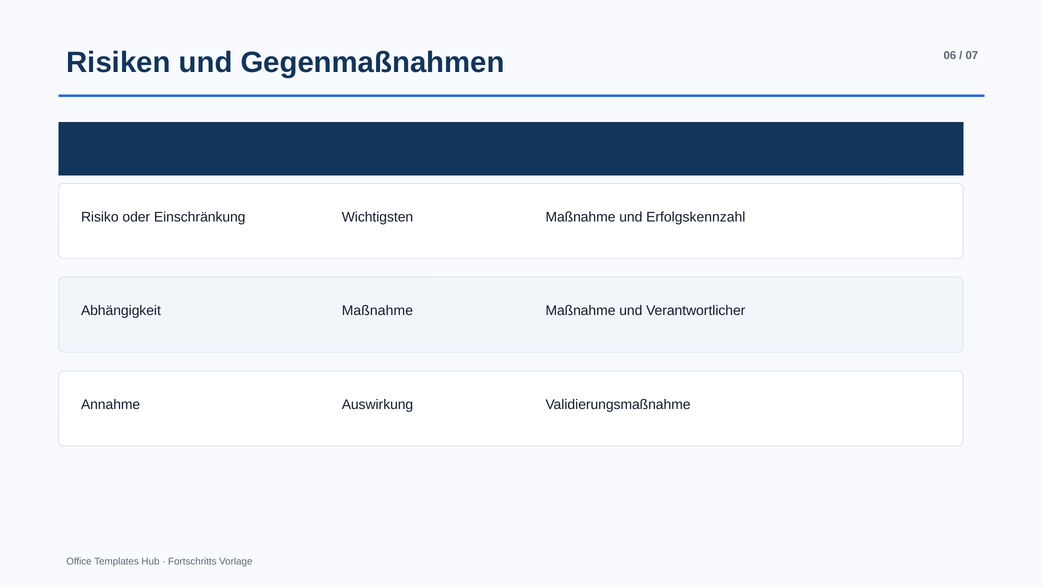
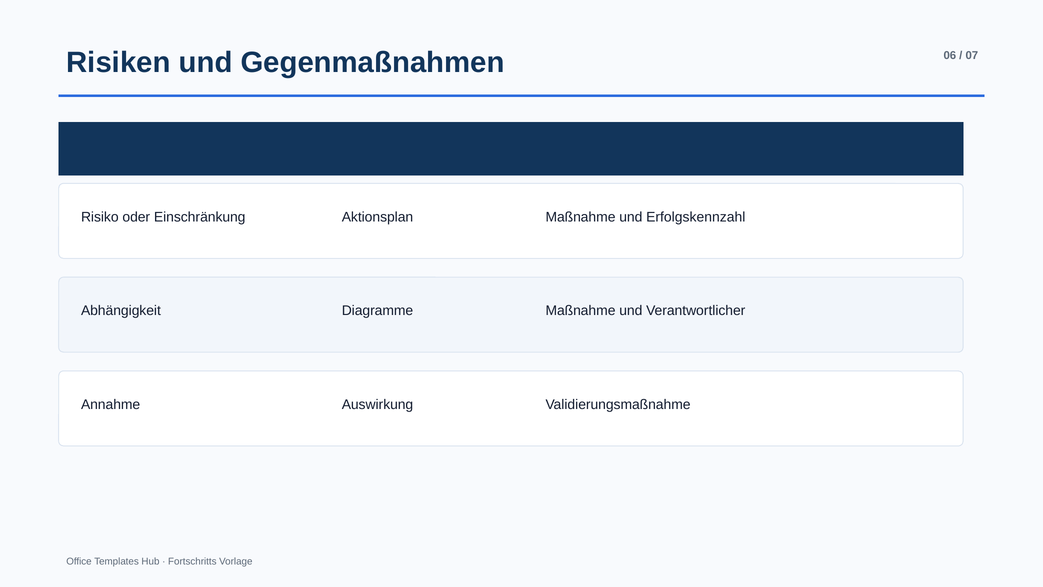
Wichtigsten: Wichtigsten -> Aktionsplan (377, 217)
Abhängigkeit Maßnahme: Maßnahme -> Diagramme (377, 310)
